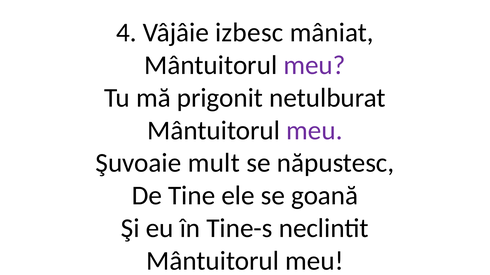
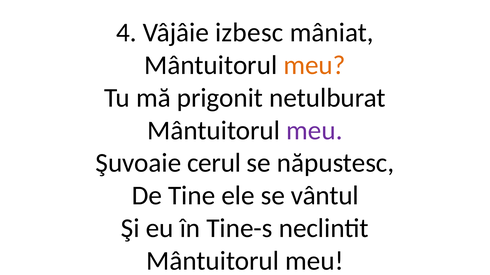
meu colour: purple -> orange (314, 65)
mult: mult -> cerul (214, 163)
goană: goană -> vântul (325, 196)
